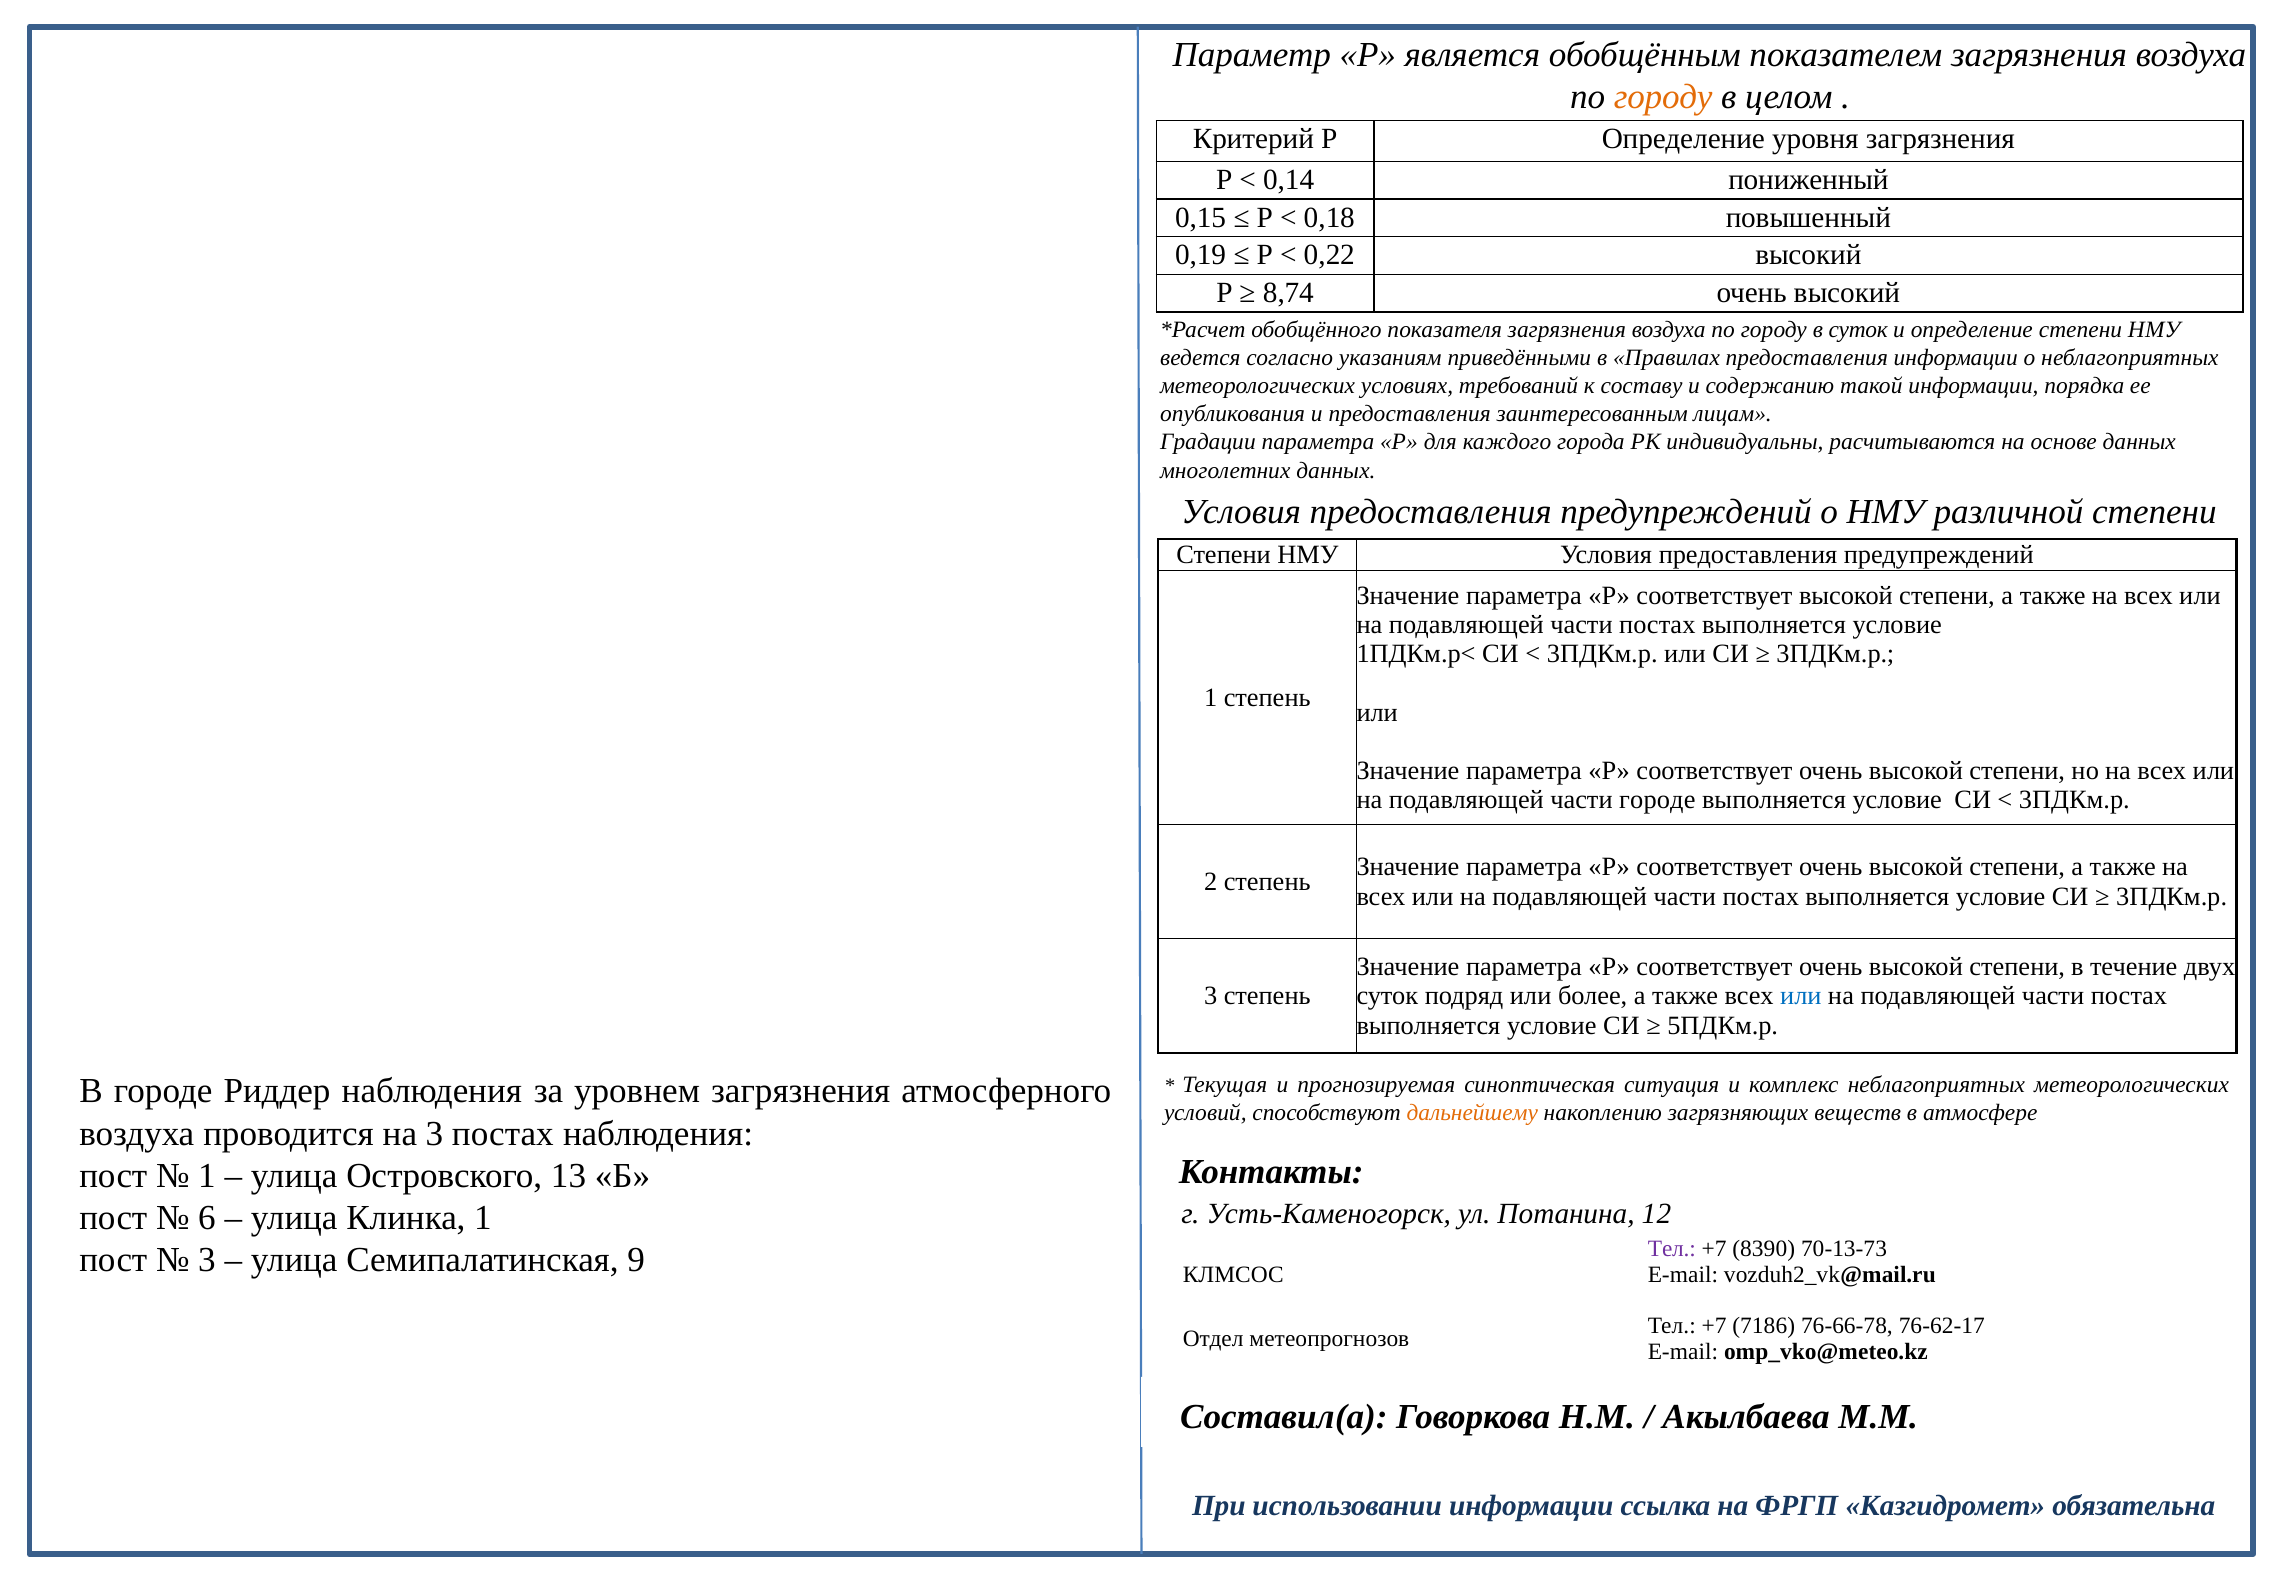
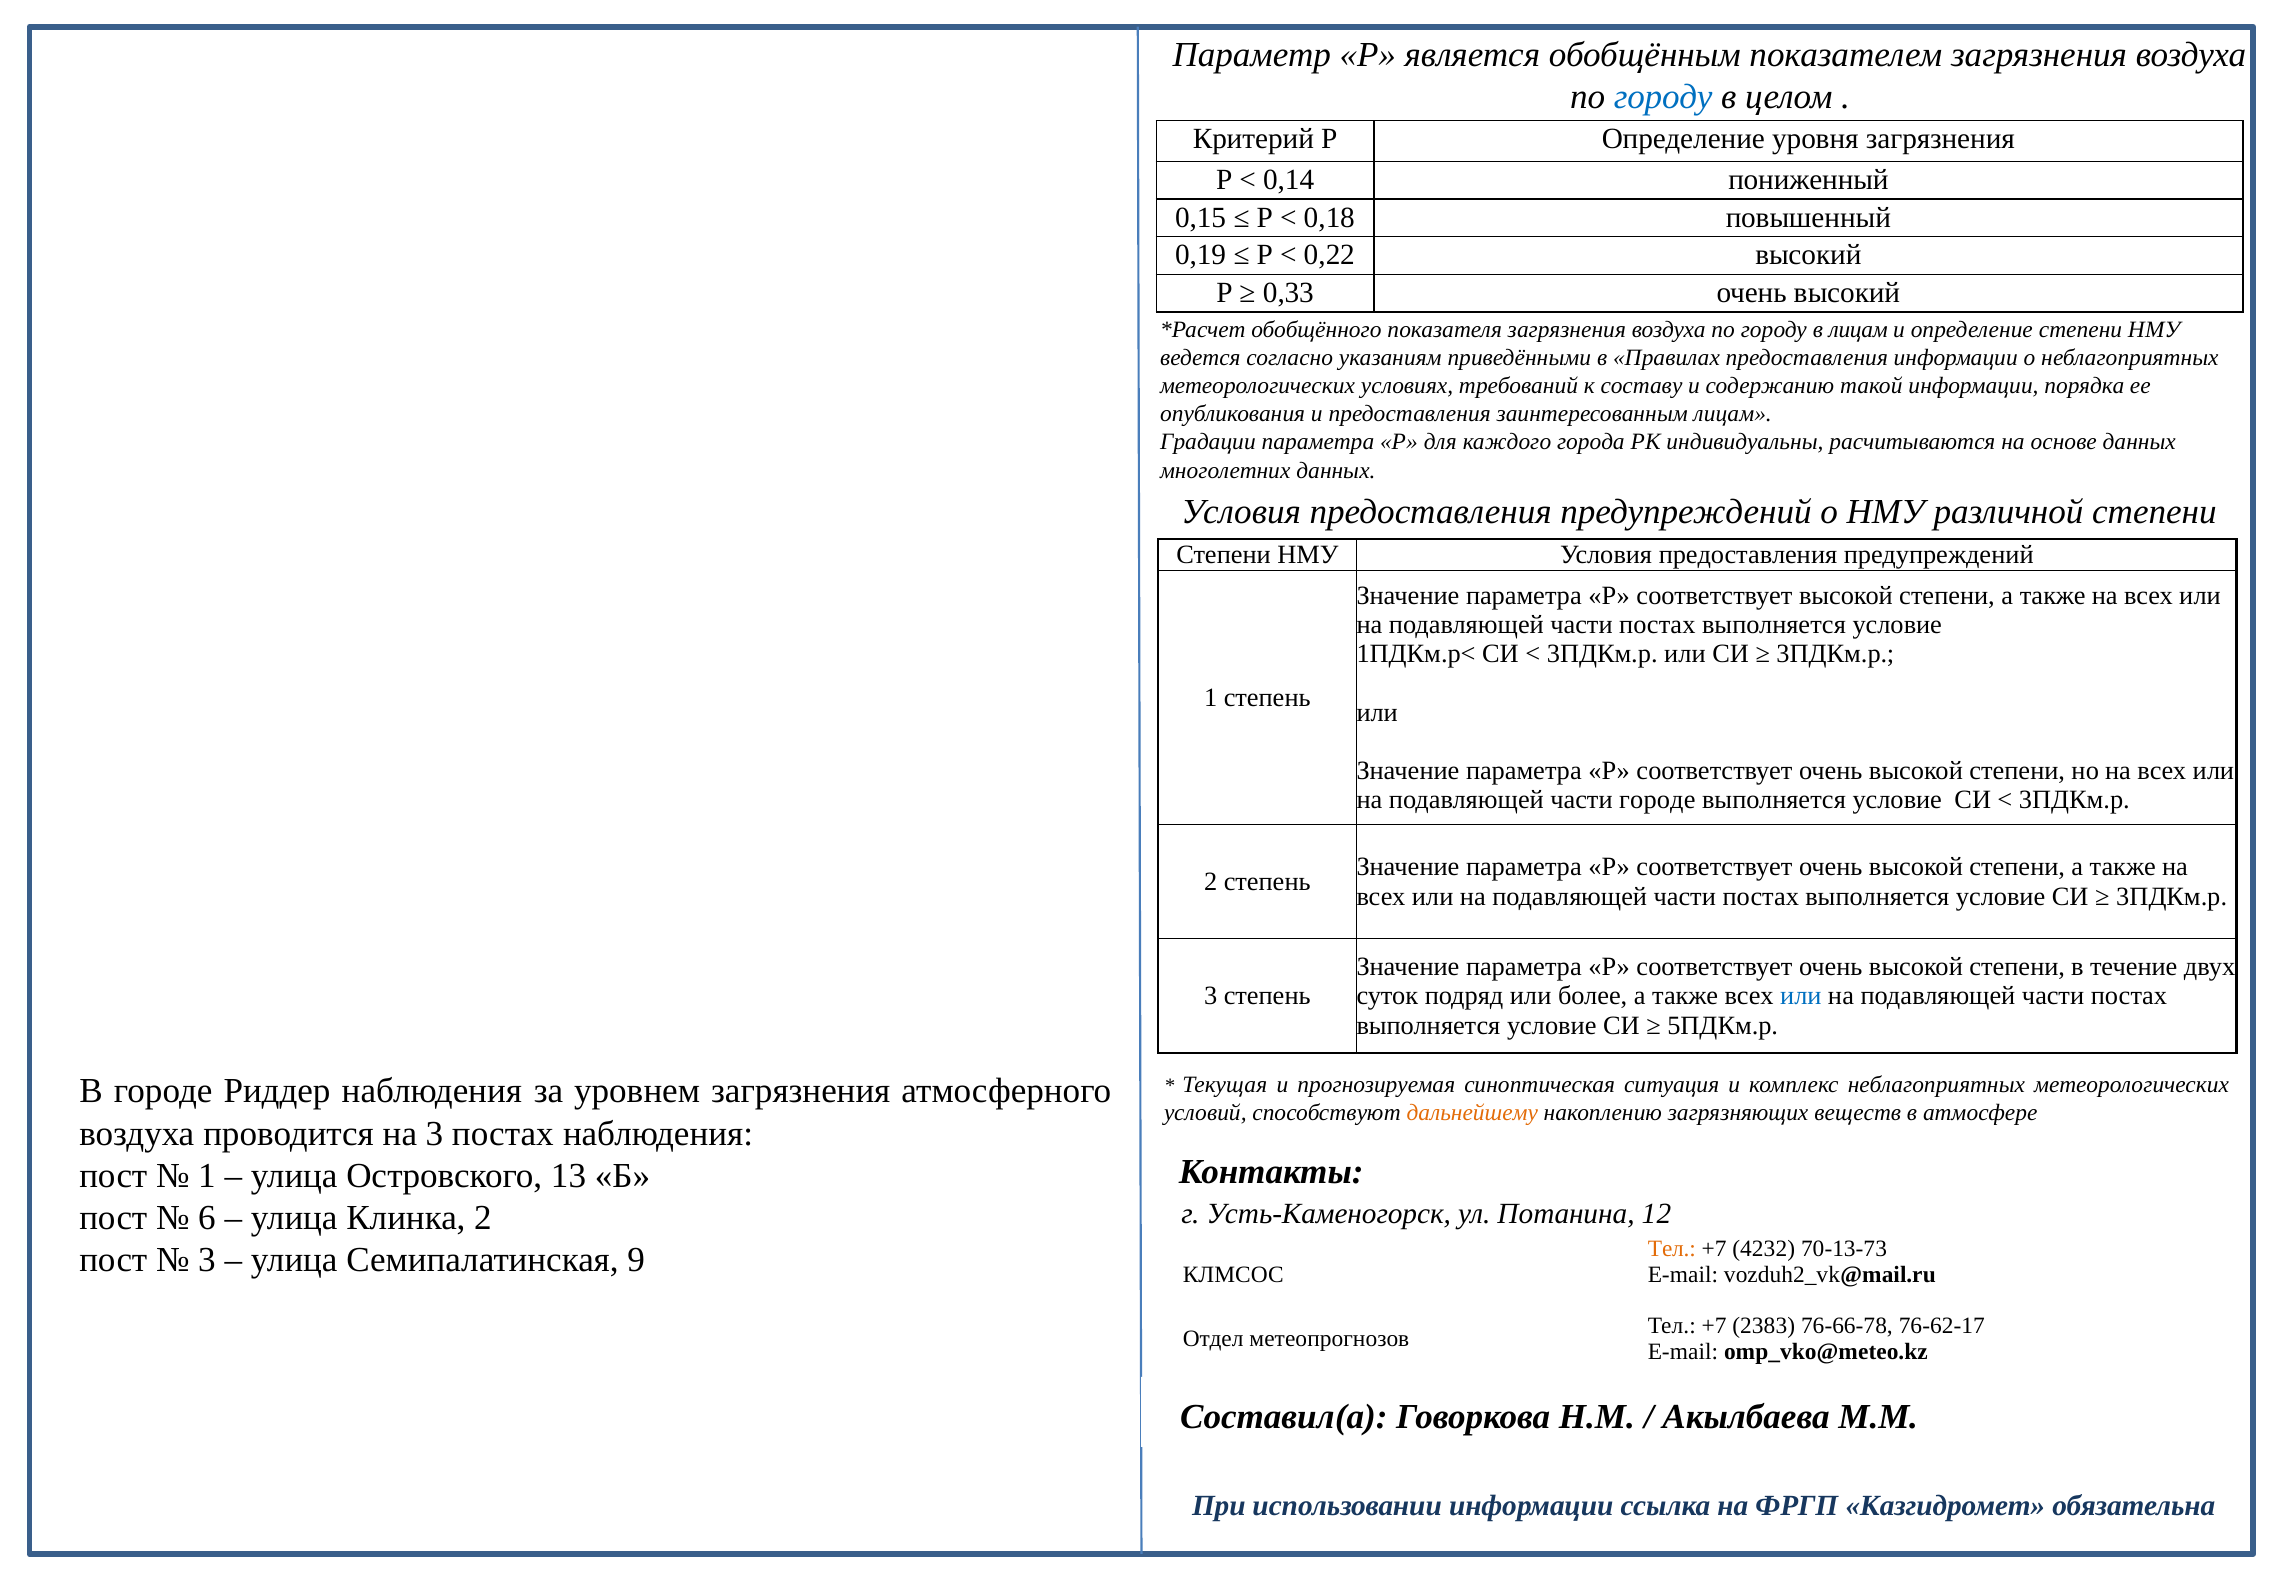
городу colour: orange -> blue (1663, 97)
8,74: 8,74 -> 0,33 (1288, 293)
в суток: суток -> лицам (1858, 330)
Клинка 1: 1 -> 2 (483, 1217)
Тел colour: purple -> orange (1672, 1248)
8390: 8390 -> 4232 (1764, 1248)
7186: 7186 -> 2383 (1764, 1325)
